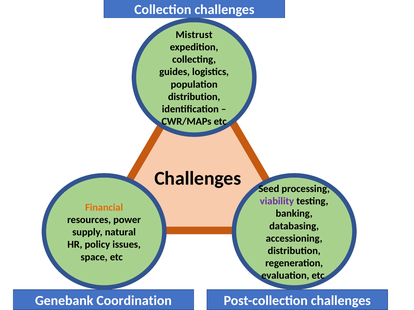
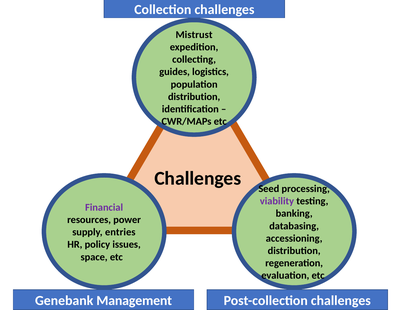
Financial colour: orange -> purple (104, 208)
natural: natural -> entries (120, 232)
Coordination: Coordination -> Management (134, 301)
